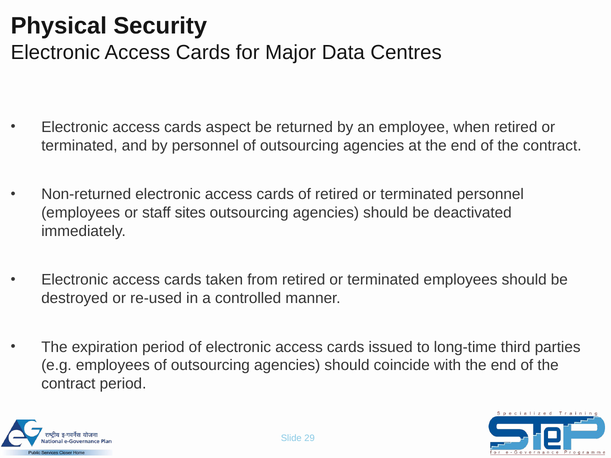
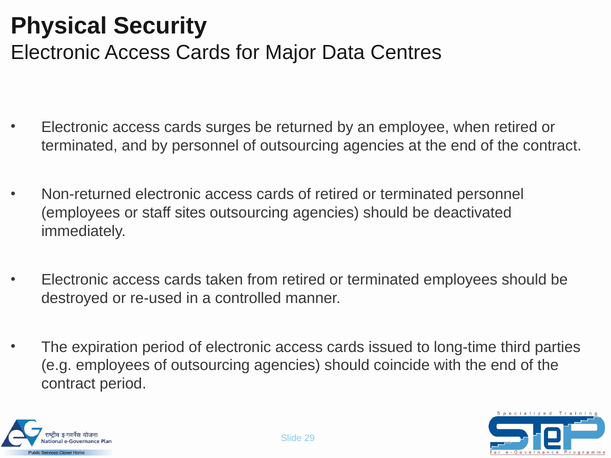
aspect: aspect -> surges (228, 127)
